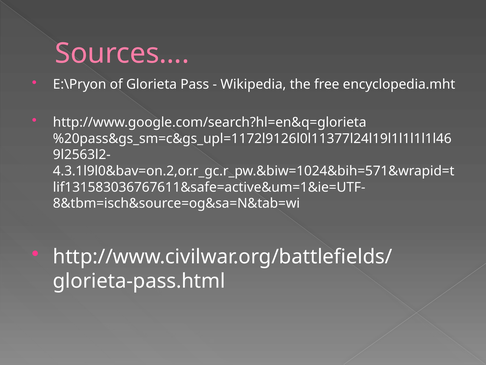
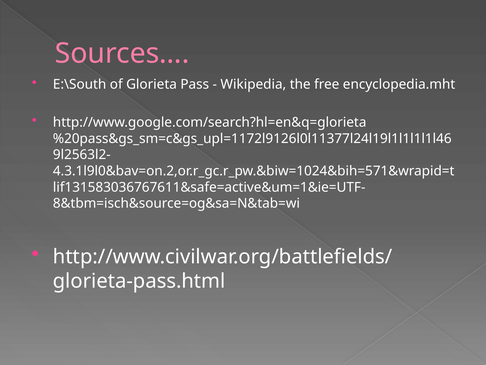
E:\Pryon: E:\Pryon -> E:\South (80, 84)
